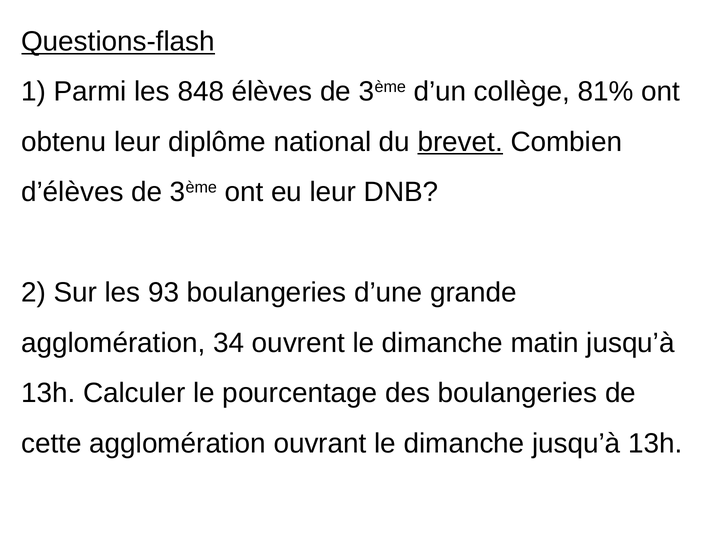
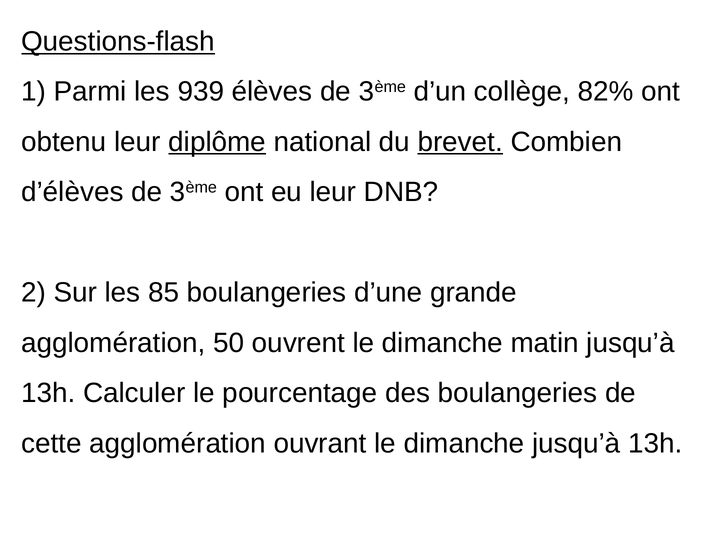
848: 848 -> 939 (201, 92)
81%: 81% -> 82% (606, 92)
diplôme underline: none -> present (217, 142)
93: 93 -> 85 (164, 293)
34: 34 -> 50 (229, 343)
